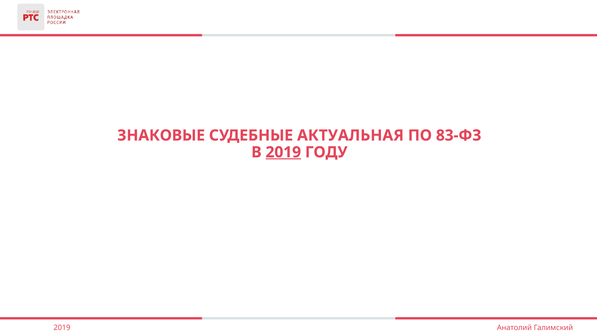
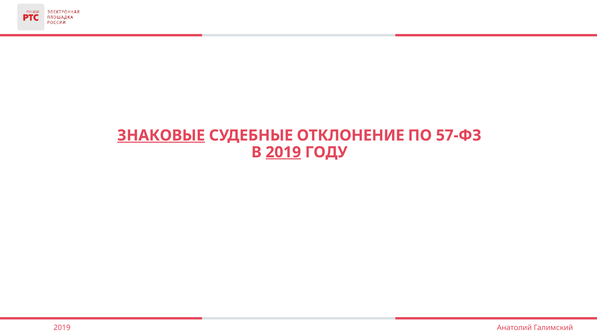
ЗНАКОВЫЕ underline: none -> present (161, 135)
АКТУАЛЬНАЯ: АКТУАЛЬНАЯ -> ОТКЛОНЕНИЕ (351, 135)
83-ФЗ: 83-ФЗ -> 57-ФЗ (459, 135)
